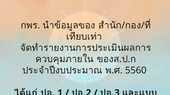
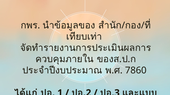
5560: 5560 -> 7860 (136, 71)
